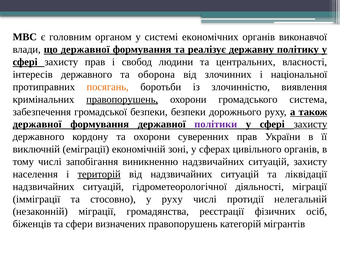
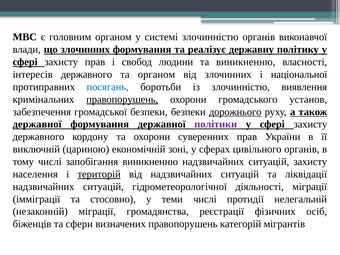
системі економічних: економічних -> злочинністю (210, 37)
що державної: державної -> злочинних (85, 50)
та центральних: центральних -> виникненню (246, 62)
та оборона: оборона -> органом (156, 74)
посягань colour: orange -> blue (108, 87)
система: система -> установ (308, 99)
дорожнього underline: none -> present (235, 112)
захисту underline: present -> none (311, 124)
еміграції: еміграції -> цариною (86, 149)
у руху: руху -> теми (172, 199)
